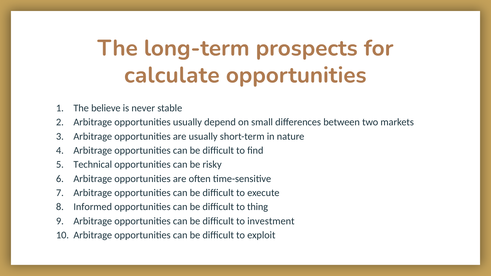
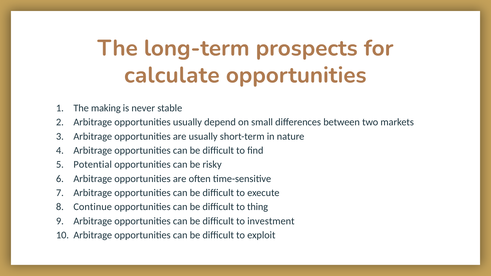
believe: believe -> making (106, 108)
Technical: Technical -> Potential (93, 165)
Informed: Informed -> Continue (93, 207)
